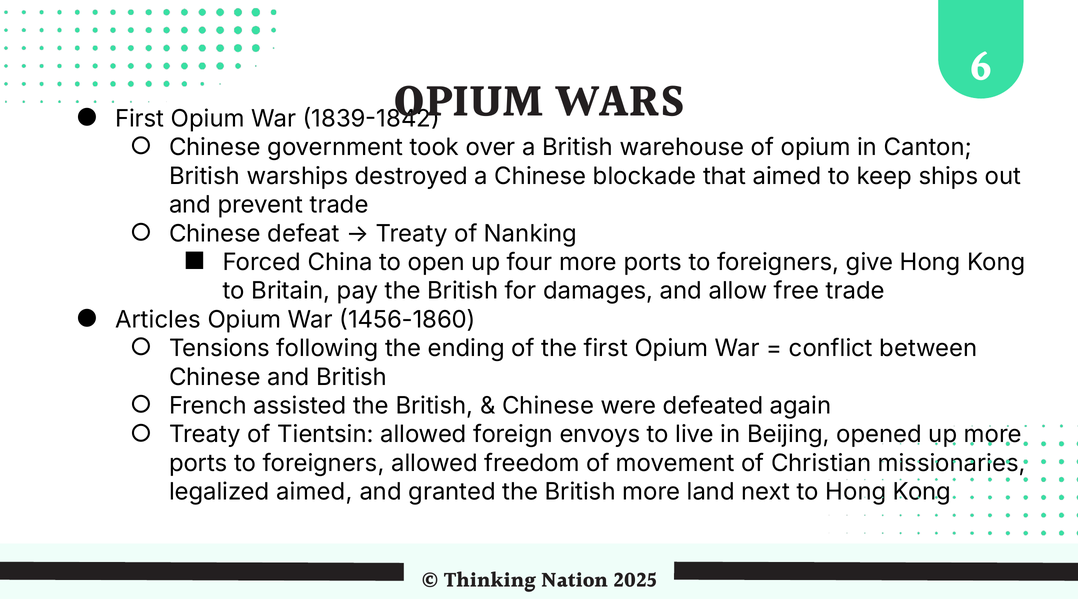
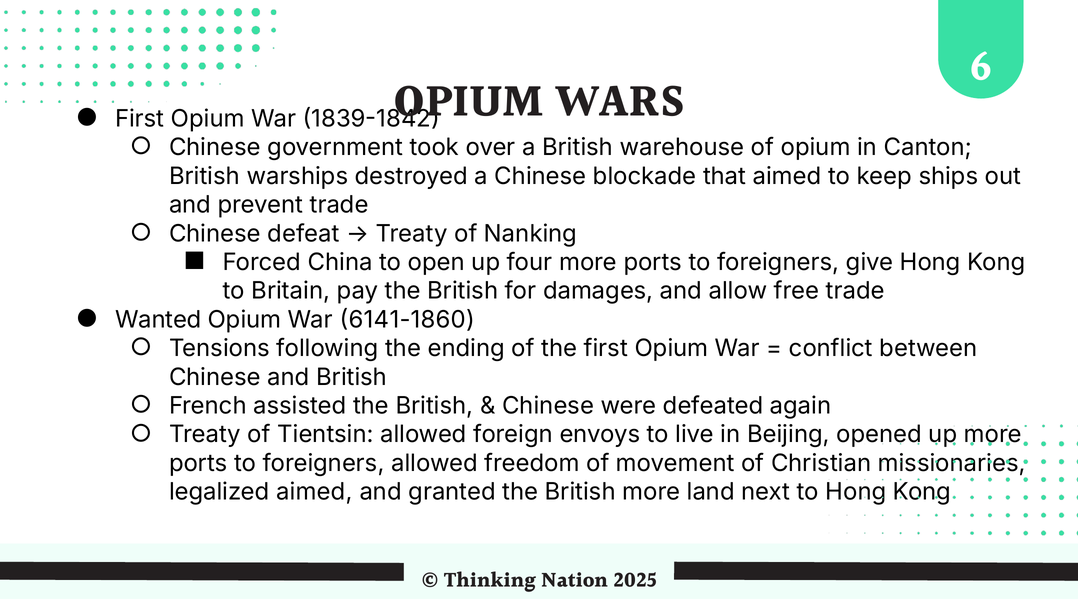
Articles: Articles -> Wanted (158, 320)
1456-1860: 1456-1860 -> 6141-1860 (407, 320)
